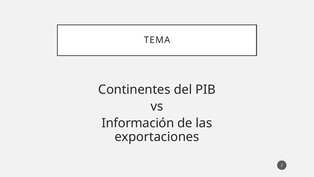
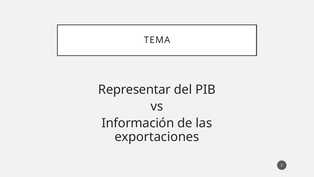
Continentes: Continentes -> Representar (134, 89)
